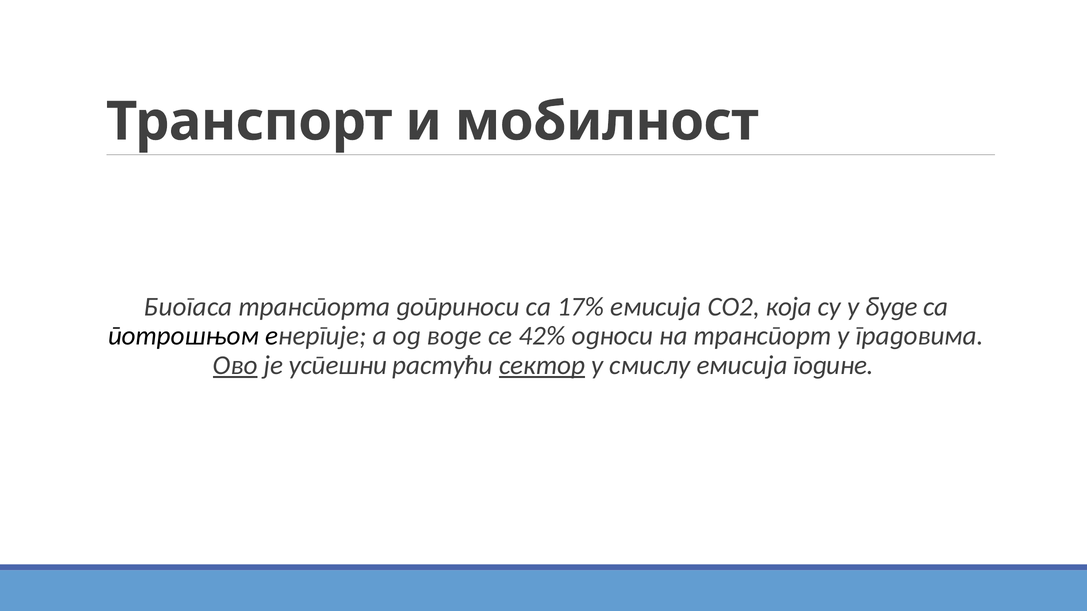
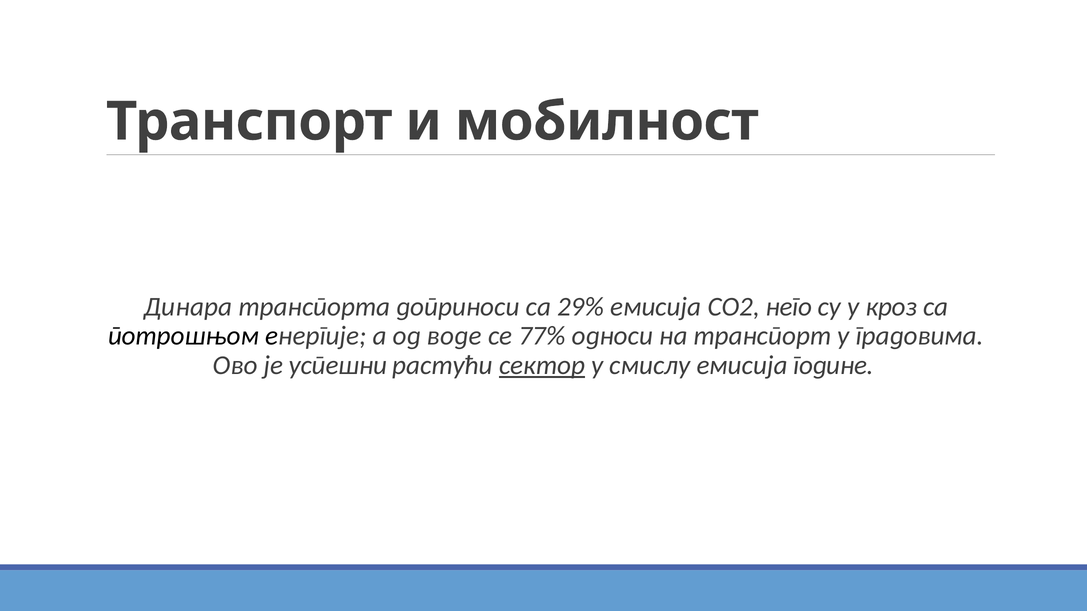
Биогаса: Биогаса -> Динара (188, 307)
17%: 17% -> 29% (581, 307)
која: која -> него (789, 307)
буде: буде -> кроз (891, 307)
42%: 42% -> 77% (542, 336)
Ово underline: present -> none (235, 366)
